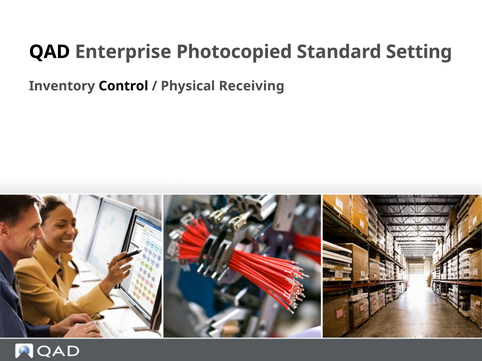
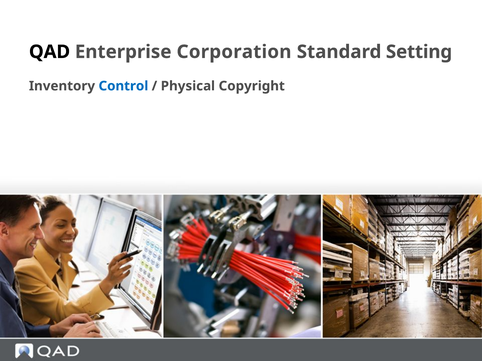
Photocopied: Photocopied -> Corporation (234, 52)
Control colour: black -> blue (123, 86)
Receiving: Receiving -> Copyright (252, 86)
